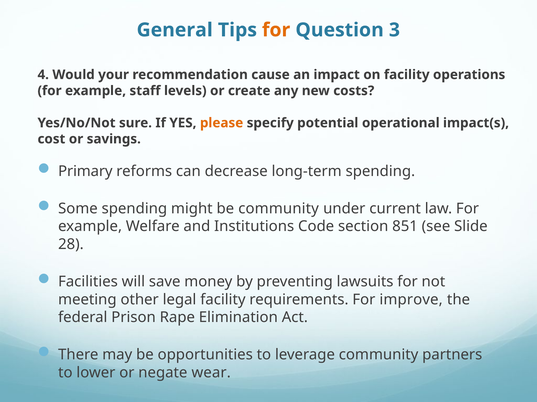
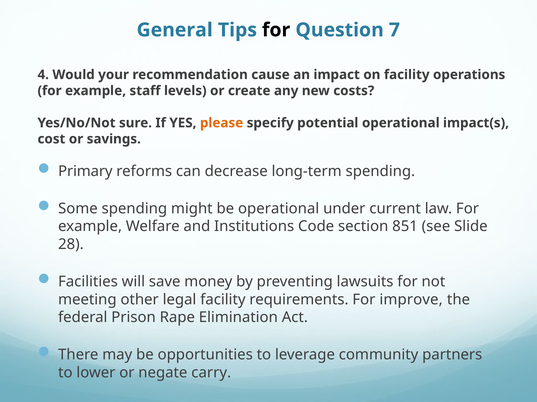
for colour: orange -> black (276, 30)
3: 3 -> 7 (394, 30)
be community: community -> operational (279, 209)
wear: wear -> carry (211, 373)
